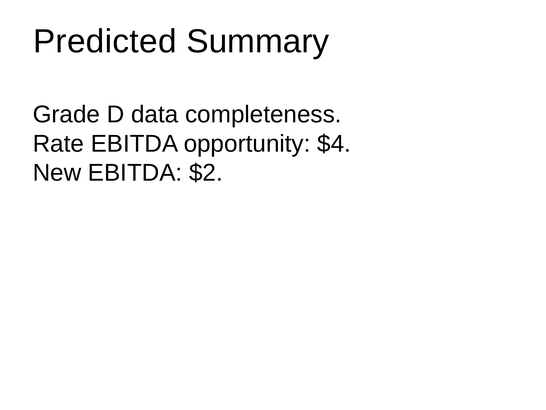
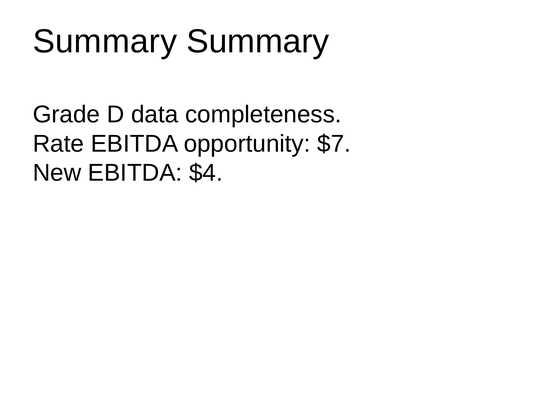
Predicted: Predicted -> Summary (105, 41)
$4: $4 -> $7 (334, 144)
$2: $2 -> $4 (206, 173)
